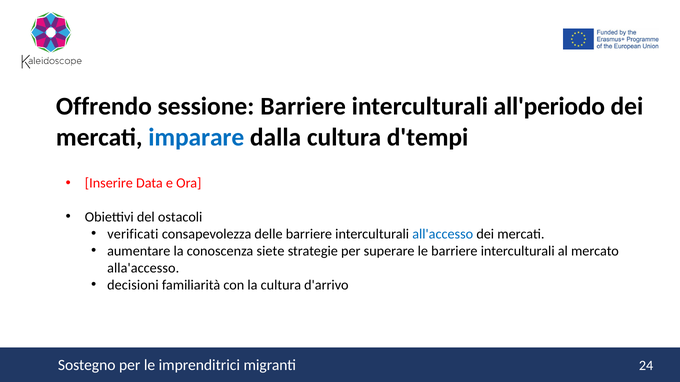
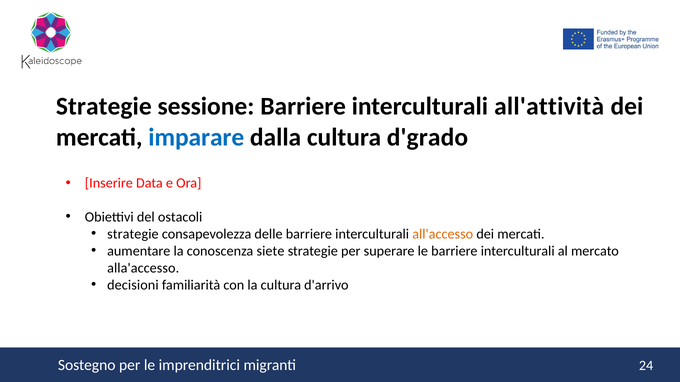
Offrendo: Offrendo -> Strategie (104, 107)
all'periodo: all'periodo -> all'attività (549, 107)
d'tempi: d'tempi -> d'grado (427, 137)
verificati: verificati -> strategie (133, 234)
all'accesso colour: blue -> orange (443, 234)
